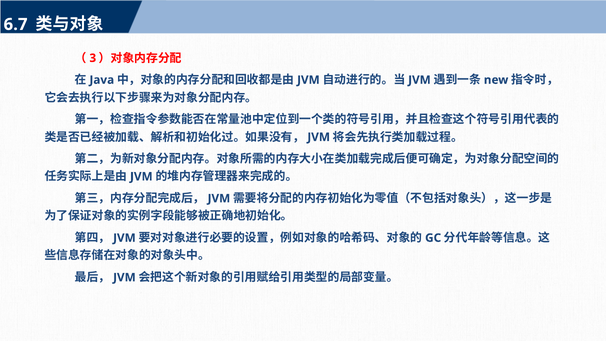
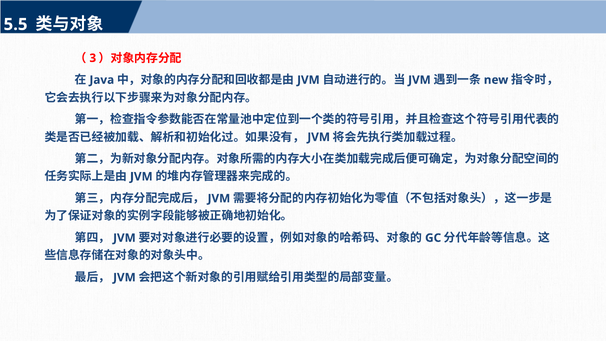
6.7: 6.7 -> 5.5 (16, 24)
